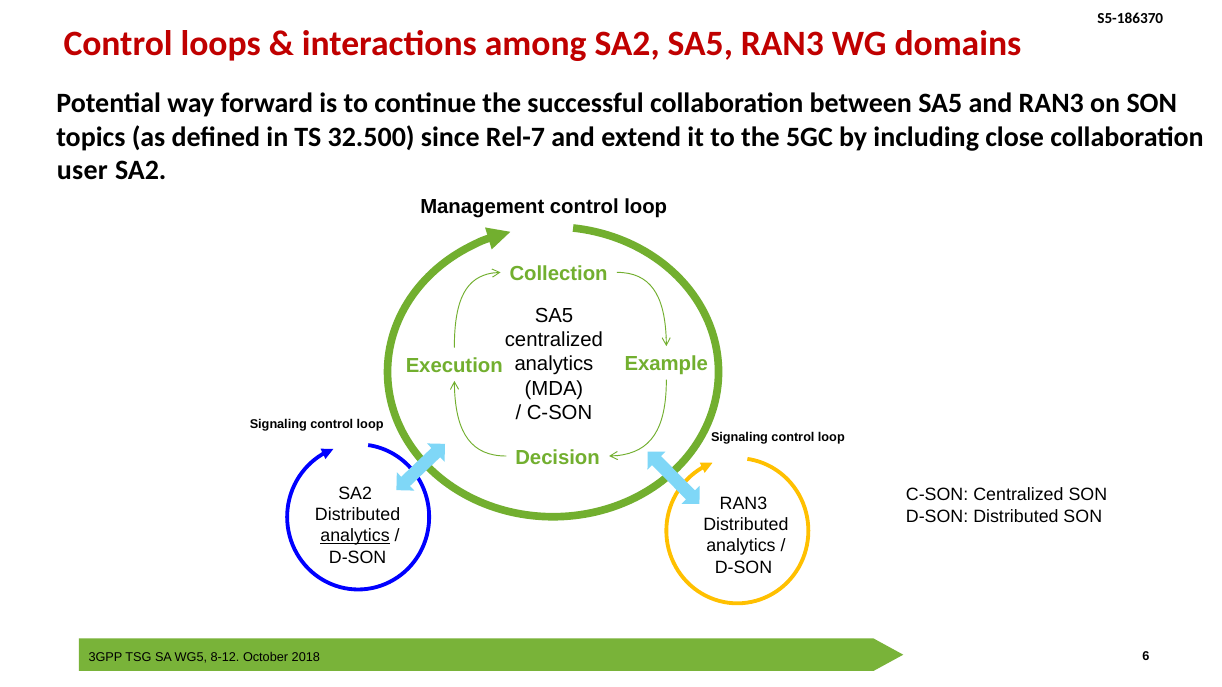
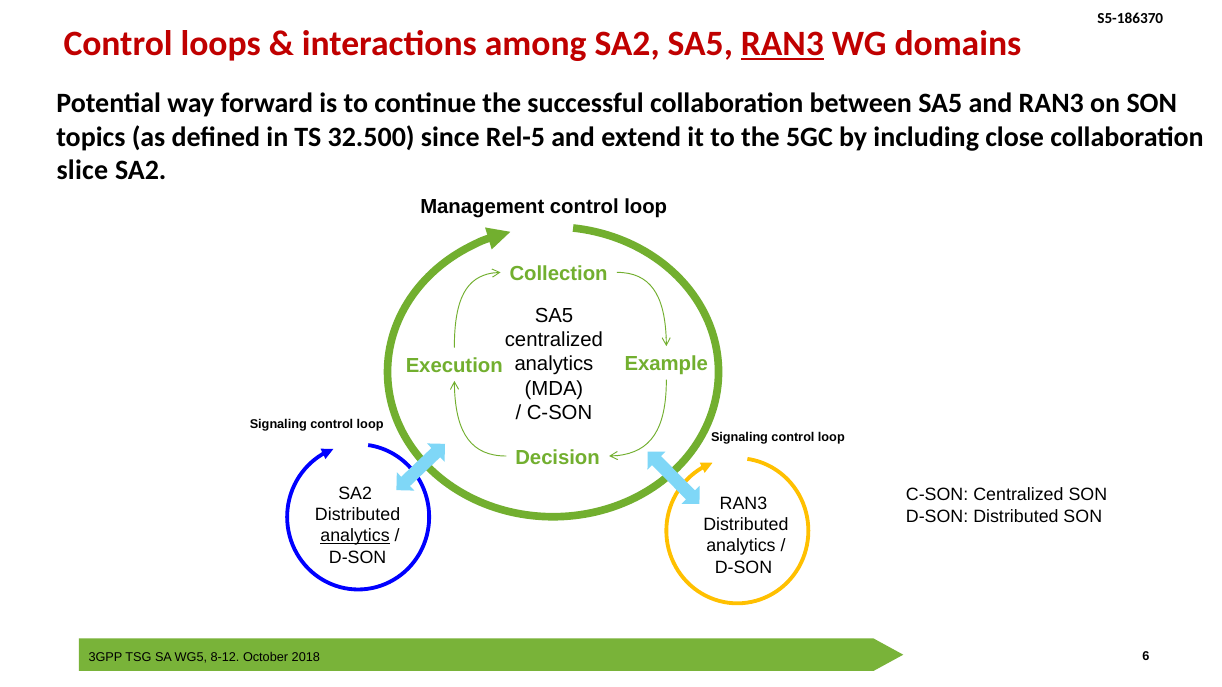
RAN3 underline: none -> present (782, 43)
Rel-7: Rel-7 -> Rel-5 (515, 137)
user: user -> slice (82, 171)
